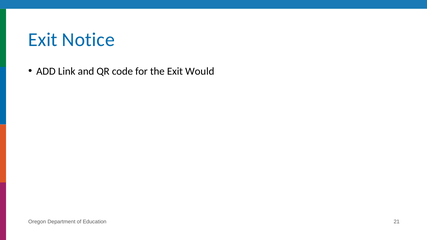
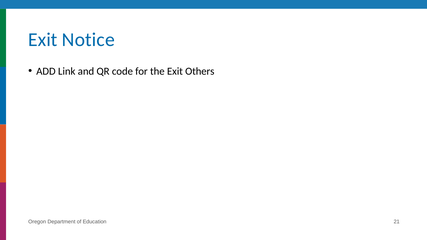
Would: Would -> Others (200, 71)
